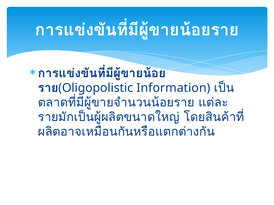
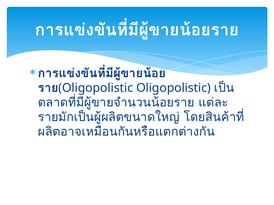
Information: Information -> Oligopolistic (173, 88)
